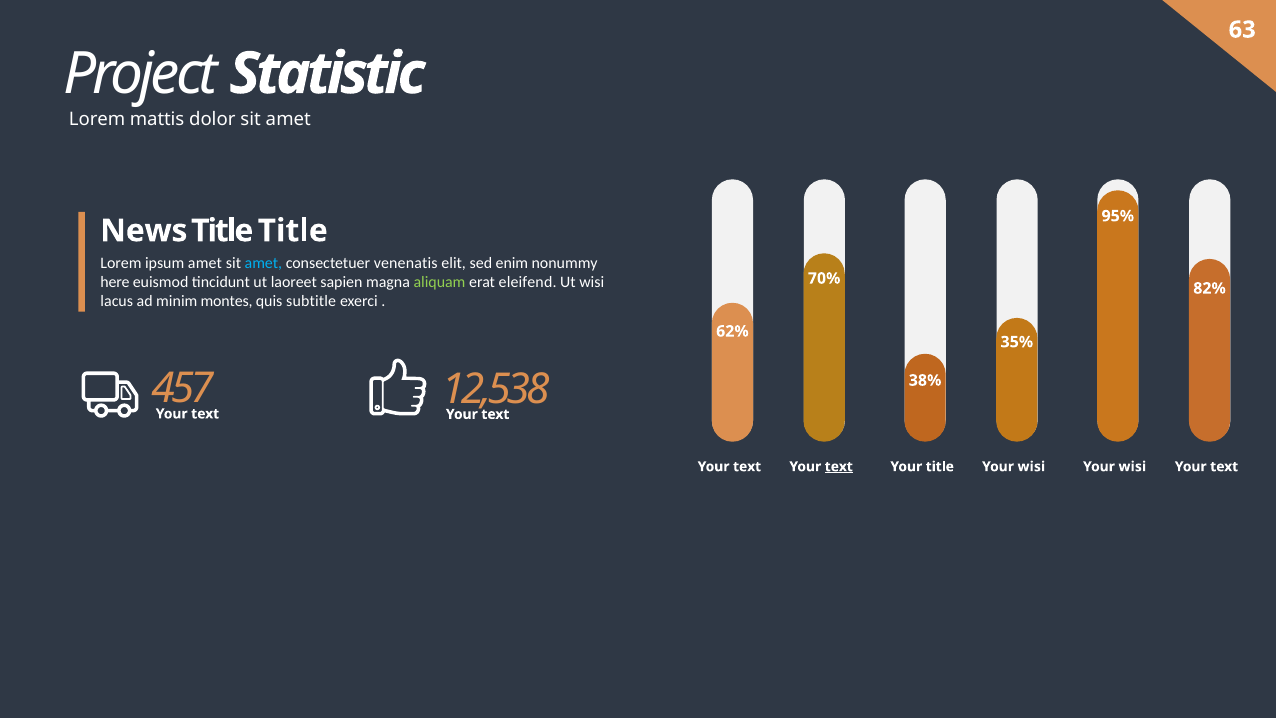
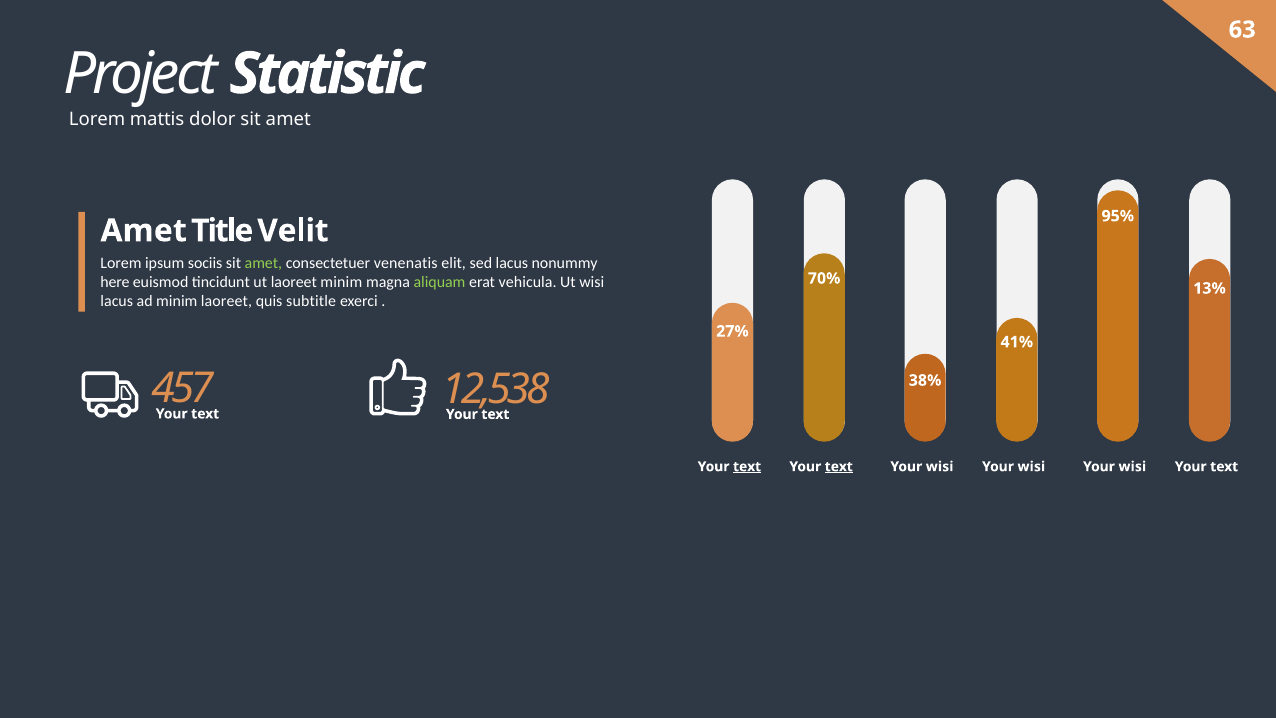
News: News -> Amet (144, 231)
Title Title: Title -> Velit (293, 231)
ipsum amet: amet -> sociis (205, 263)
amet colour: light blue -> light green (263, 263)
sed enim: enim -> lacus (512, 263)
laoreet sapien: sapien -> minim (341, 282)
eleifend: eleifend -> vehicula (528, 282)
82%: 82% -> 13% (1210, 288)
minim montes: montes -> laoreet (226, 301)
62%: 62% -> 27% (732, 331)
35%: 35% -> 41% (1017, 342)
text underline: none -> present (747, 466)
title: title -> wisi (940, 466)
